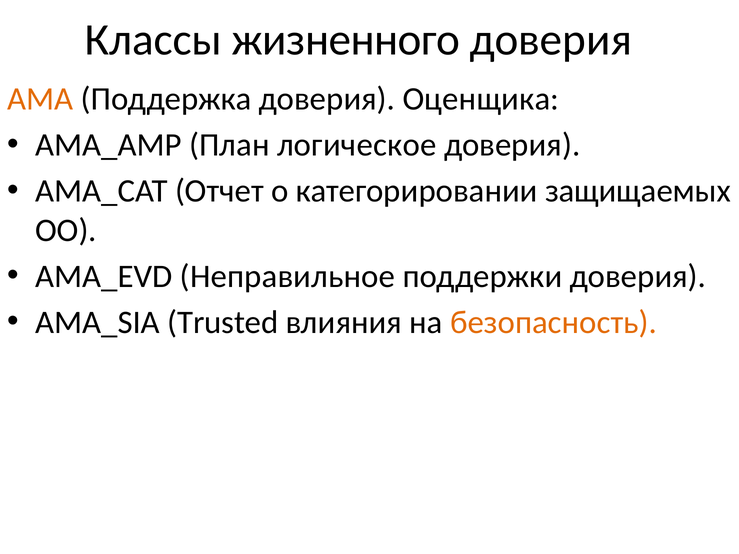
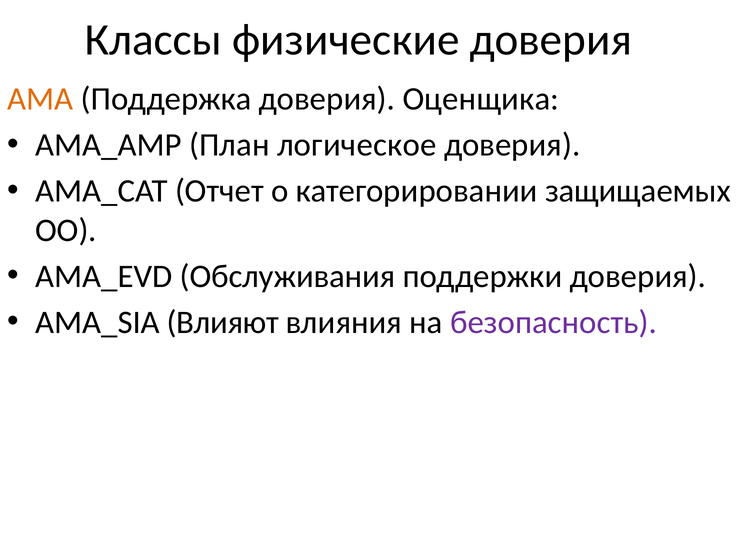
жизненного: жизненного -> физические (346, 40)
Неправильное: Неправильное -> Обслуживания (288, 276)
Trusted: Trusted -> Влияют (223, 322)
безопасность colour: orange -> purple (554, 322)
